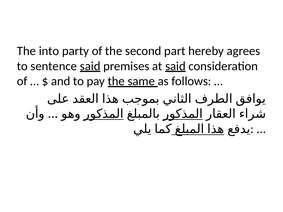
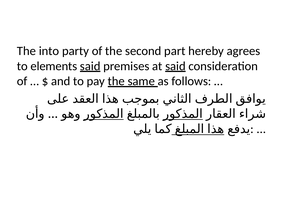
sentence: sentence -> elements (54, 66)
